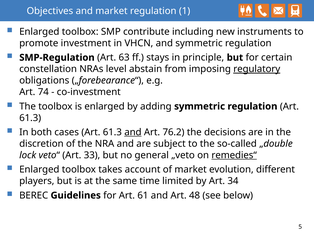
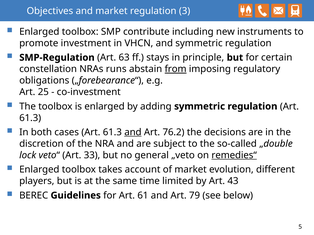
1: 1 -> 3 (185, 11)
level: level -> runs (116, 69)
from underline: none -> present (176, 69)
regulatory underline: present -> none (257, 69)
74: 74 -> 25 (43, 92)
34: 34 -> 43 (233, 181)
48: 48 -> 79 (195, 196)
